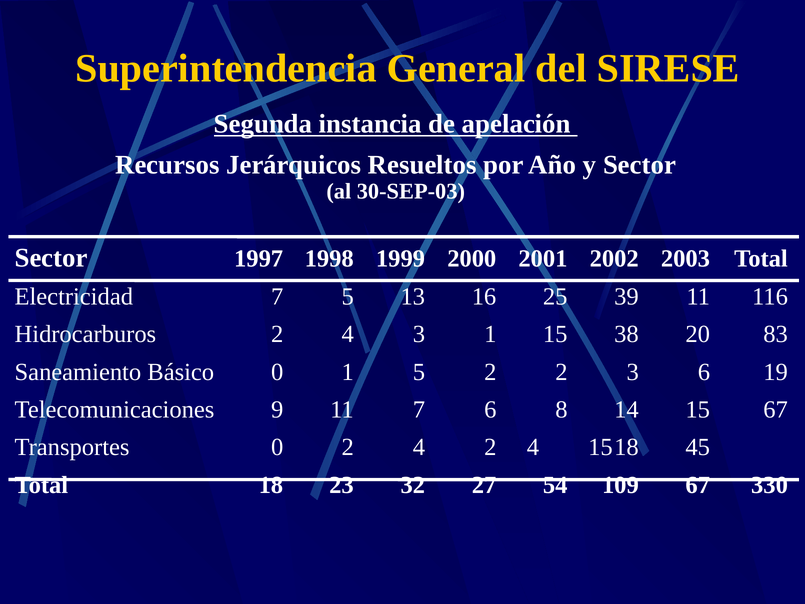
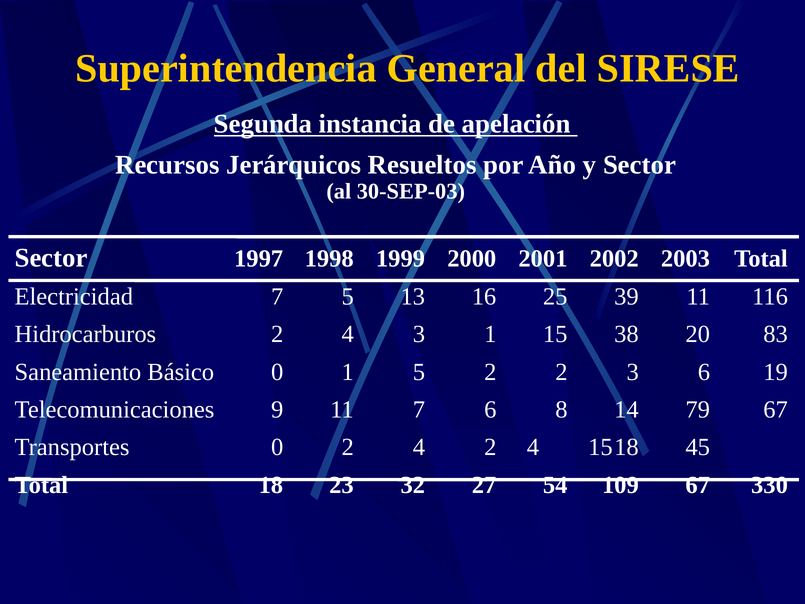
14 15: 15 -> 79 (698, 409)
